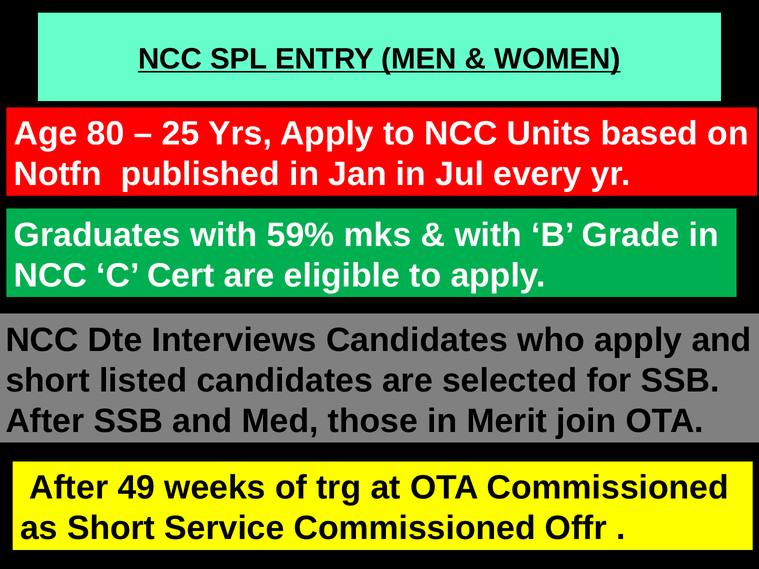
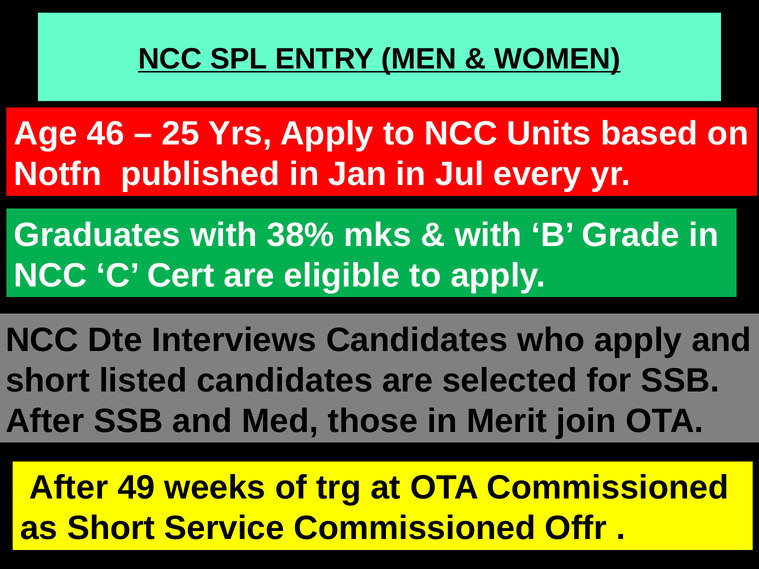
80: 80 -> 46 (106, 134)
59%: 59% -> 38% (301, 235)
